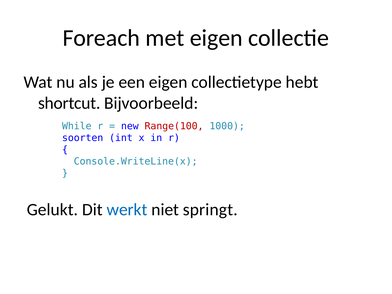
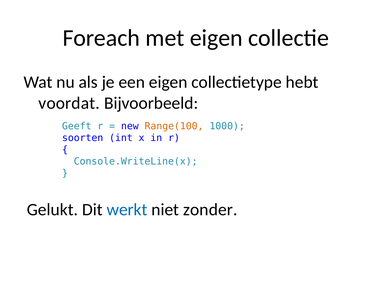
shortcut: shortcut -> voordat (69, 103)
While: While -> Geeft (77, 126)
Range(100 colour: red -> orange (174, 126)
springt: springt -> zonder (210, 210)
